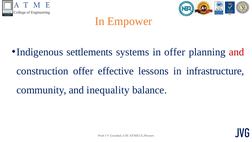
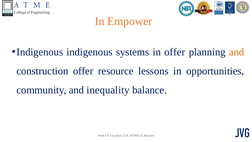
Indigenous settlements: settlements -> indigenous (90, 52)
and colour: red -> orange (237, 52)
effective: effective -> resource (116, 71)
infrastructure: infrastructure -> opportunities (215, 71)
